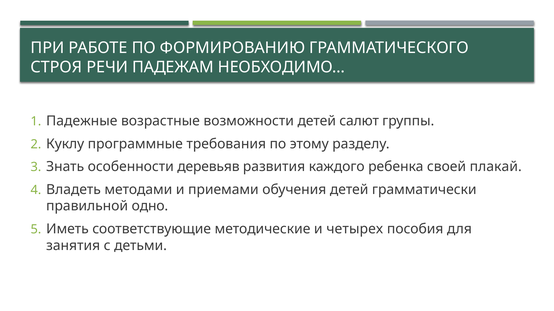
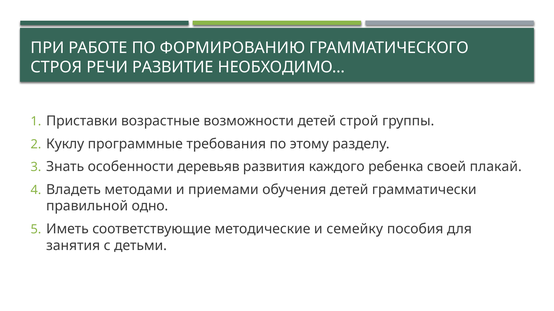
ПАДЕЖАМ: ПАДЕЖАМ -> РАЗВИТИЕ (173, 67)
Падежные: Падежные -> Приставки (82, 121)
салют: салют -> строй (359, 121)
четырех: четырех -> семейку (355, 229)
